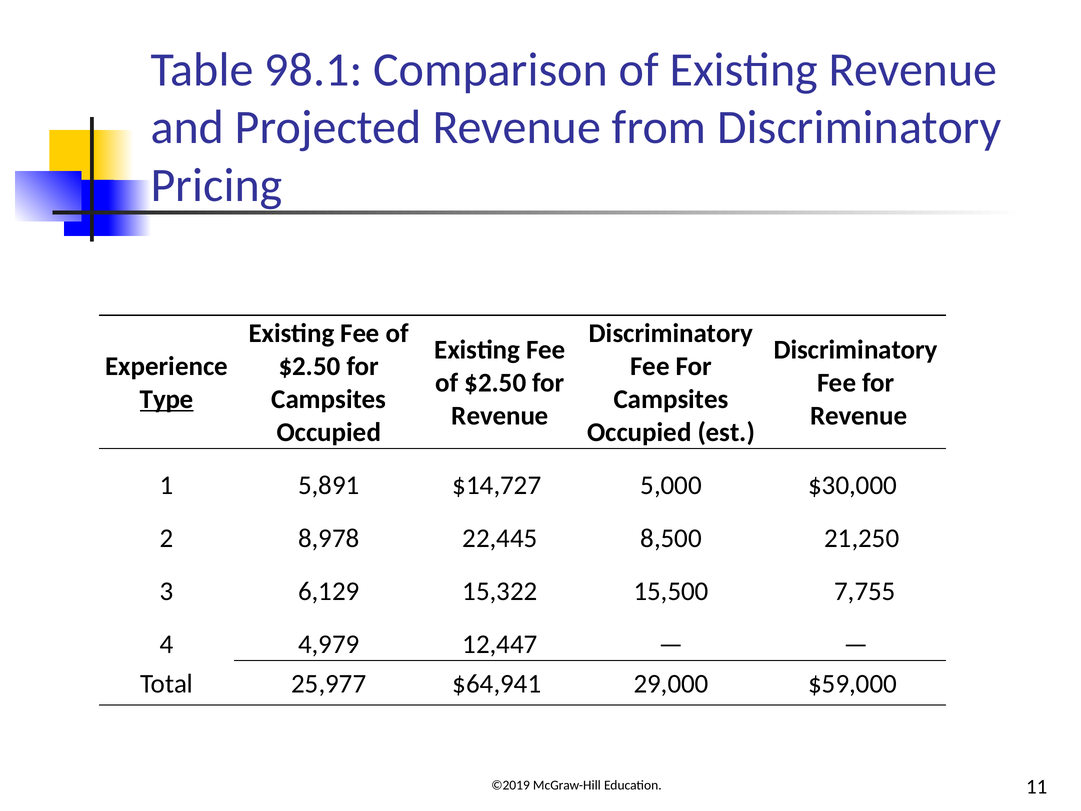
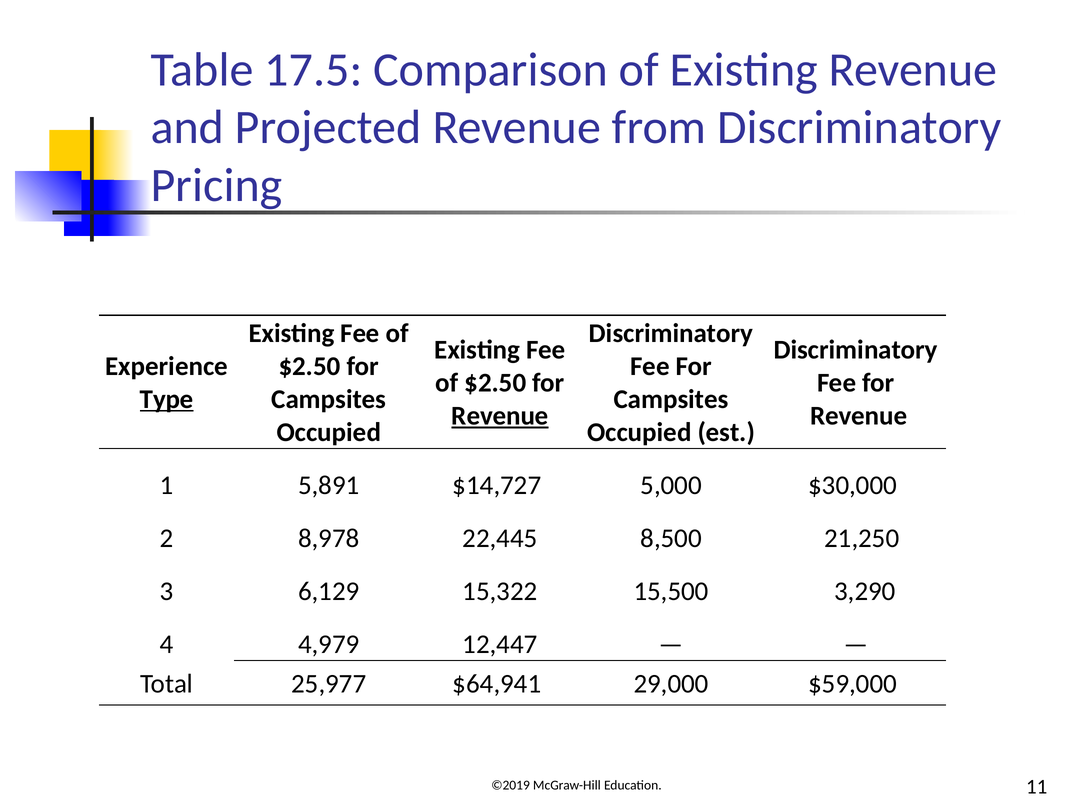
98.1: 98.1 -> 17.5 (313, 70)
Revenue underline: none -> present (500, 416)
7,755: 7,755 -> 3,290 (865, 591)
